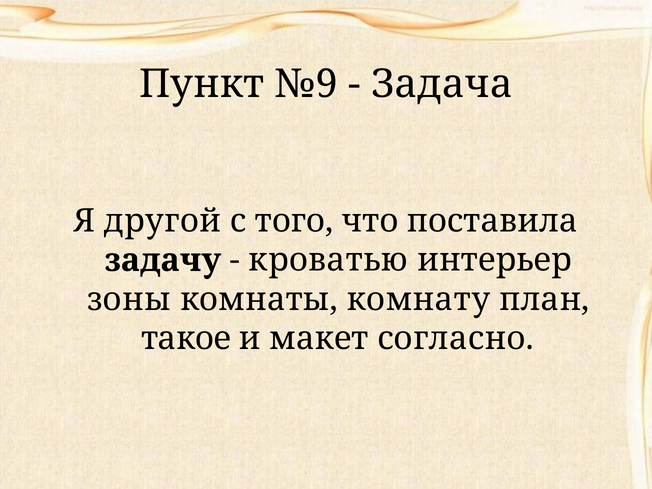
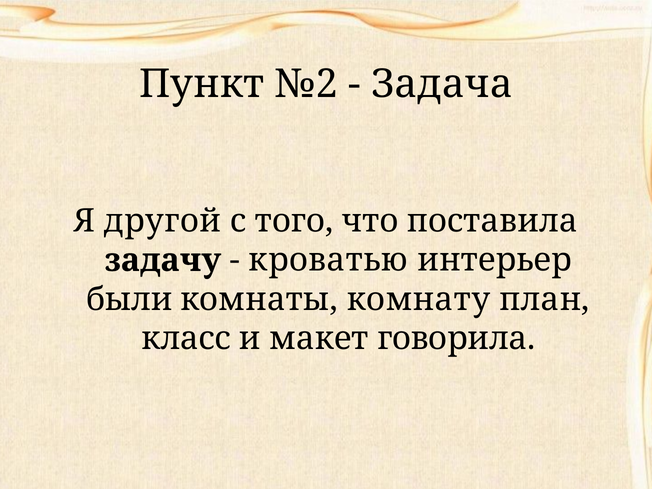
№9: №9 -> №2 (306, 84)
зоны: зоны -> были (129, 299)
такое: такое -> класс (186, 338)
согласно: согласно -> говорила (456, 338)
